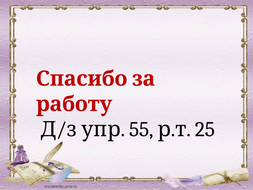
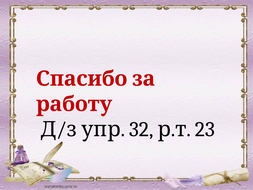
55: 55 -> 32 (141, 129)
25: 25 -> 23 (205, 129)
